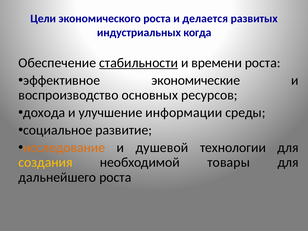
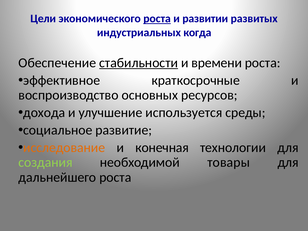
роста underline: none -> present (157, 19)
делается: делается -> развитии (205, 19)
экономические: экономические -> краткосрочные (196, 80)
информации: информации -> используется (184, 113)
душевой: душевой -> конечная (162, 148)
создания colour: yellow -> light green (46, 162)
